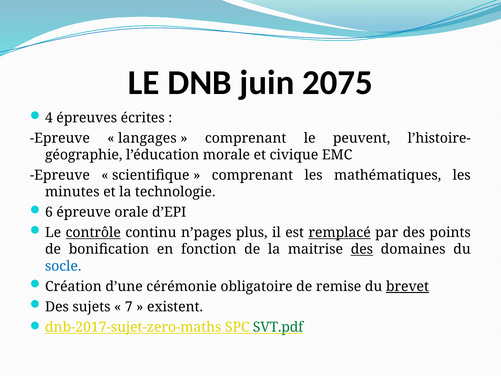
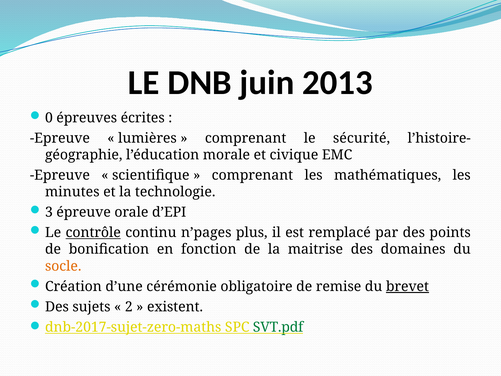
2075: 2075 -> 2013 (338, 83)
4: 4 -> 0 (49, 118)
langages: langages -> lumières (147, 138)
peuvent: peuvent -> sécurité (362, 138)
6: 6 -> 3 (49, 212)
remplacé underline: present -> none (340, 233)
des underline: present -> none (362, 249)
socle colour: blue -> orange (63, 266)
7: 7 -> 2 (129, 307)
